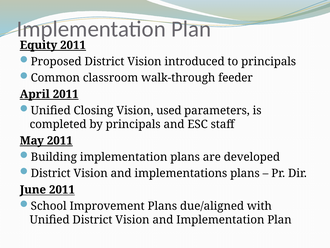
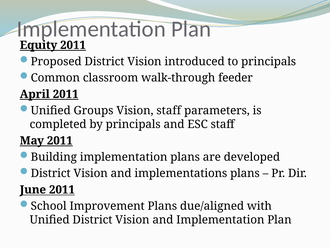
Closing: Closing -> Groups (93, 110)
Vision used: used -> staff (169, 110)
